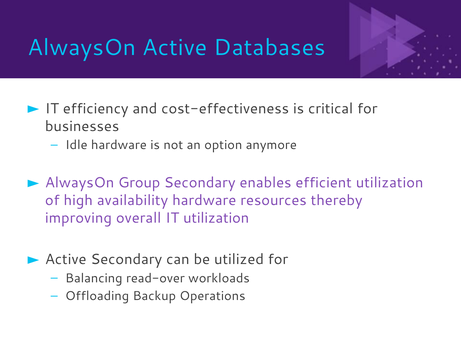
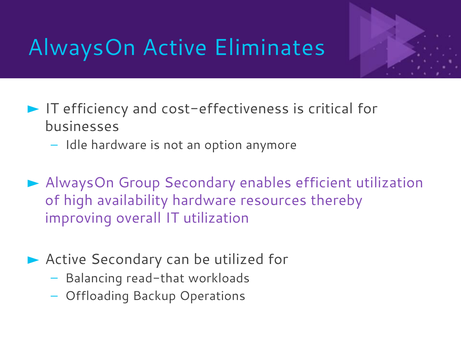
Databases: Databases -> Eliminates (270, 48)
read-over: read-over -> read-that (155, 279)
